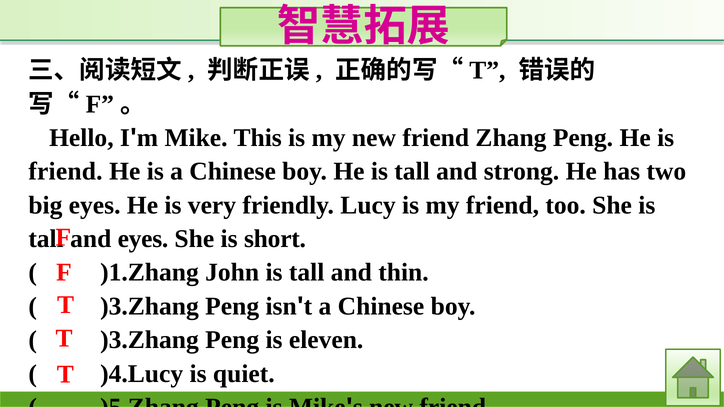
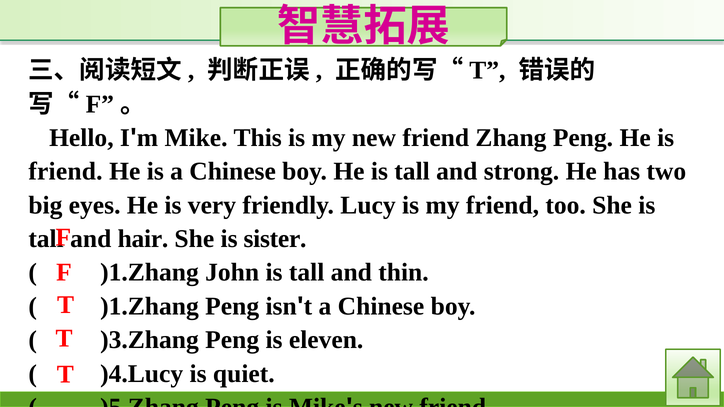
and eyes: eyes -> hair (143, 239)
short: short -> sister (275, 239)
)3.Zhang: )3.Zhang -> )1.Zhang (150, 306)
